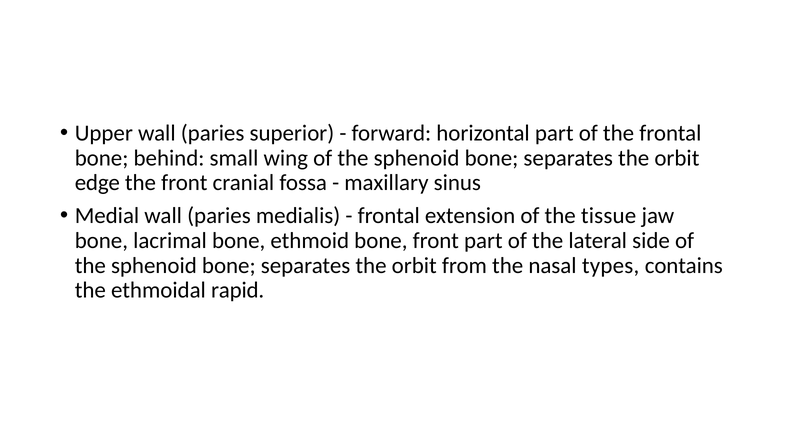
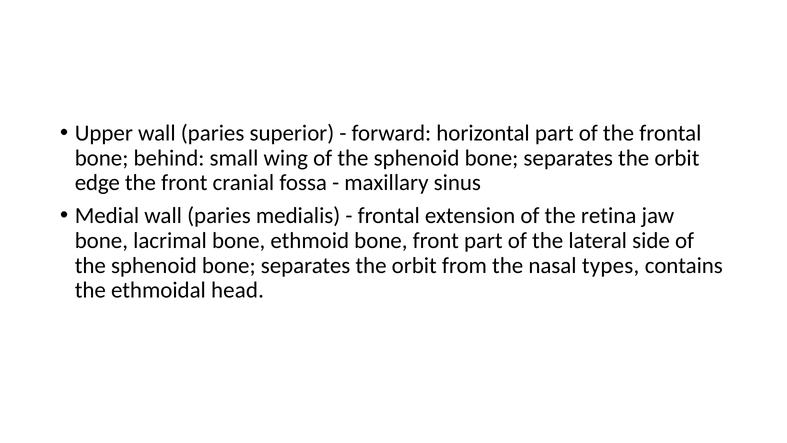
tissue: tissue -> retina (609, 216)
rapid: rapid -> head (237, 290)
